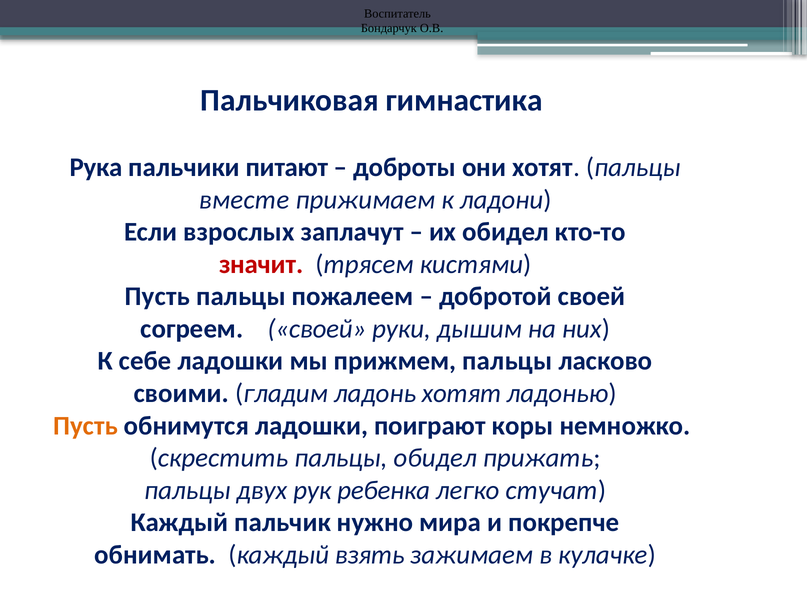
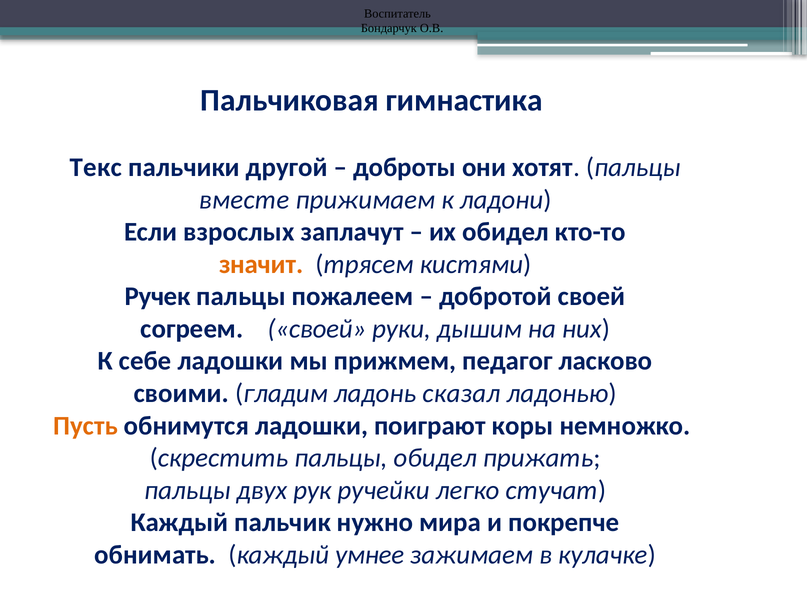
Рука: Рука -> Текс (96, 168)
питают: питают -> другой (287, 168)
значит colour: red -> orange (261, 264)
Пусть: Пусть -> Ручек (158, 297)
прижмем пальцы: пальцы -> педагог (507, 361)
ладонь хотят: хотят -> сказал (461, 394)
ребенка: ребенка -> ручейки (383, 490)
взять: взять -> умнее (370, 555)
